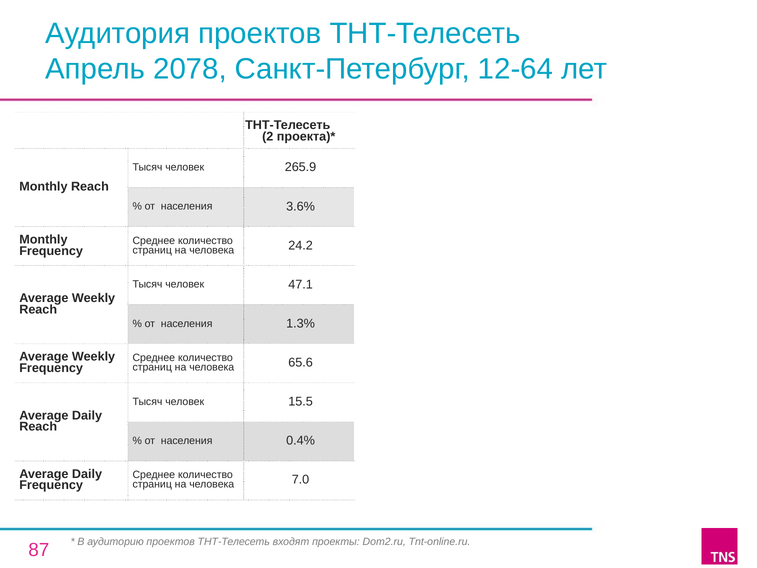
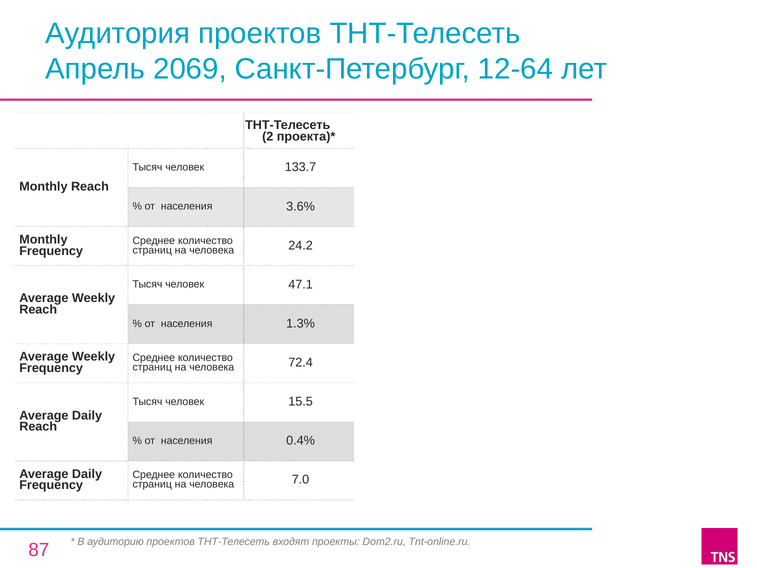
2078: 2078 -> 2069 (190, 69)
265.9: 265.9 -> 133.7 (300, 167)
65.6: 65.6 -> 72.4 (301, 362)
